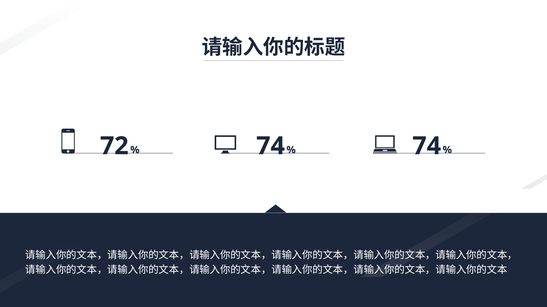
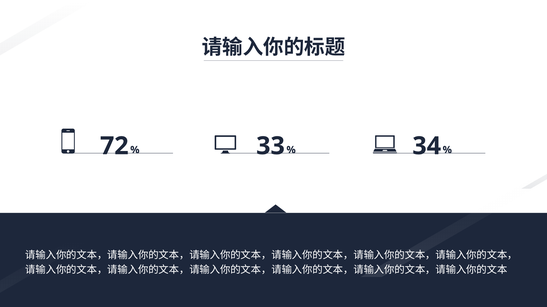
74: 74 -> 33 (271, 146)
74: 74 -> 34 (427, 146)
